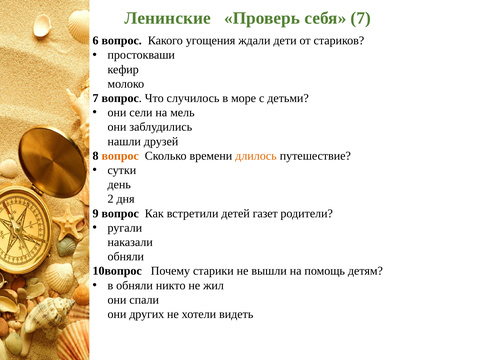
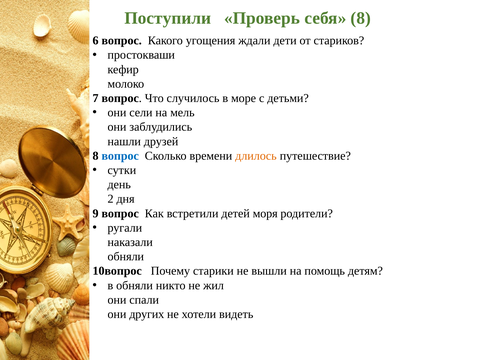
Ленинские: Ленинские -> Поступили (168, 18)
себя 7: 7 -> 8 (361, 18)
вопрос colour: orange -> blue (120, 156)
газет: газет -> моря (265, 213)
